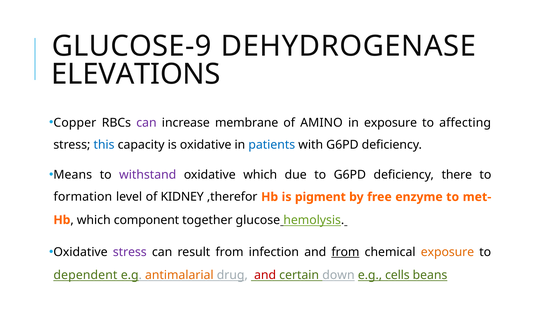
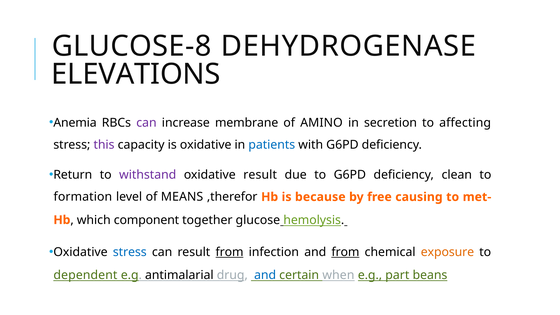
GLUCOSE-9: GLUCOSE-9 -> GLUCOSE-8 (132, 46)
Copper: Copper -> Anemia (75, 123)
in exposure: exposure -> secretion (390, 123)
this colour: blue -> purple (104, 145)
Means: Means -> Return (73, 175)
oxidative which: which -> result (260, 175)
there: there -> clean (457, 175)
KIDNEY: KIDNEY -> MEANS (182, 197)
pigment: pigment -> because (320, 197)
enzyme: enzyme -> causing (419, 197)
stress colour: purple -> blue (130, 252)
from underline: none -> present (230, 252)
antimalarial colour: orange -> black (179, 275)
and colour: red -> blue (265, 275)
down: down -> when (338, 275)
cells: cells -> part (397, 275)
